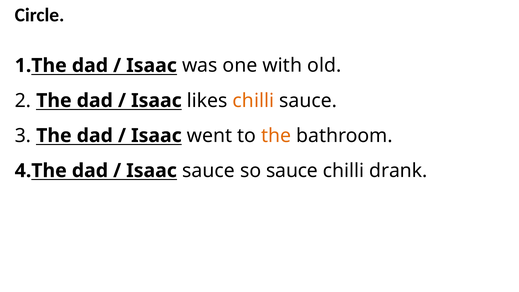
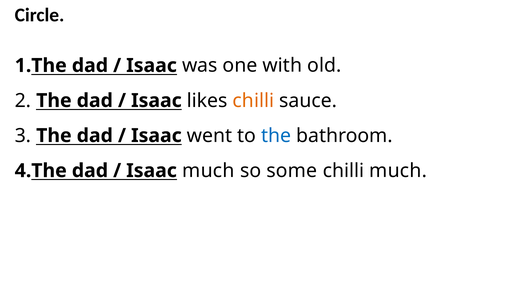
the colour: orange -> blue (276, 136)
Isaac sauce: sauce -> much (208, 171)
so sauce: sauce -> some (292, 171)
chilli drank: drank -> much (398, 171)
